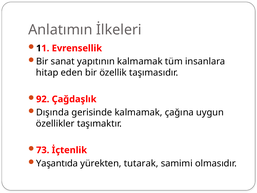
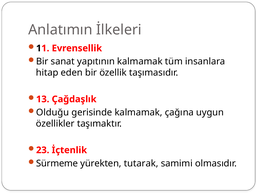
92: 92 -> 13 (43, 99)
Dışında: Dışında -> Olduğu (53, 112)
73: 73 -> 23 (43, 150)
Yaşantıda: Yaşantıda -> Sürmeme (57, 163)
